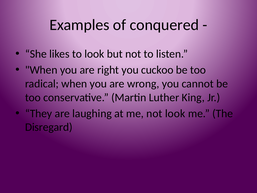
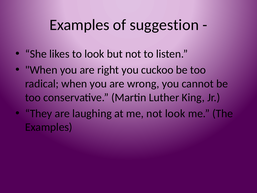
conquered: conquered -> suggestion (164, 25)
Disregard: Disregard -> Examples (49, 127)
